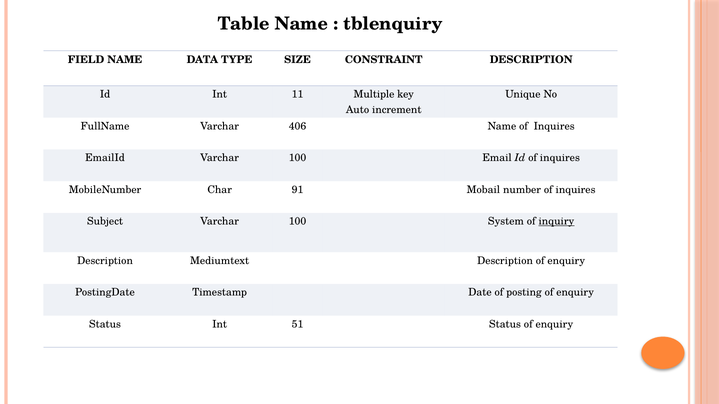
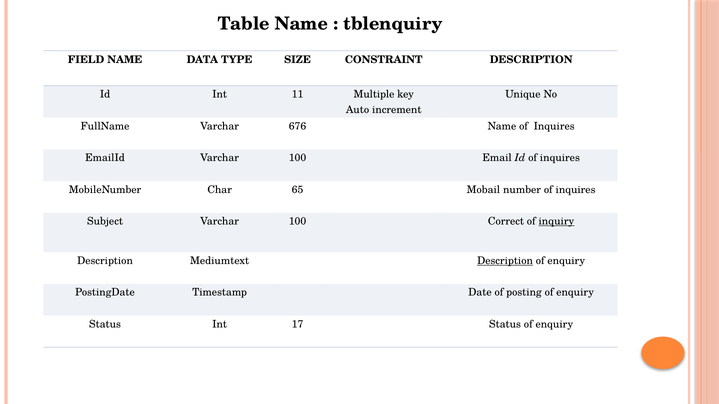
406: 406 -> 676 (297, 126)
91: 91 -> 65 (298, 190)
System: System -> Correct (506, 222)
Description underline: none -> present (505, 261)
51: 51 -> 17 (298, 325)
